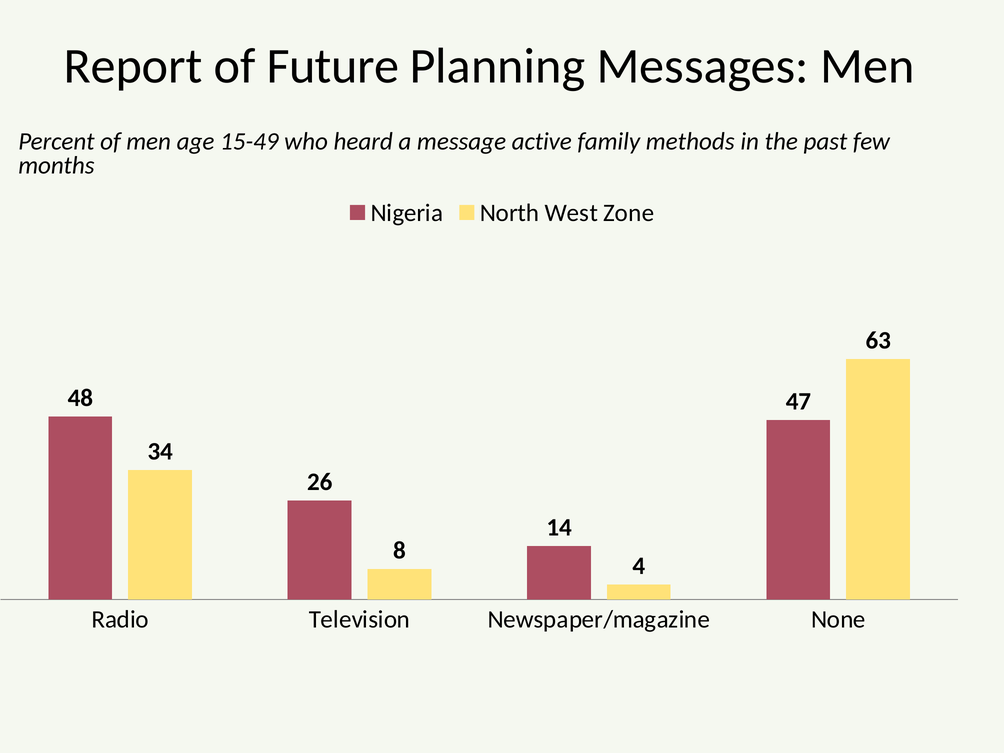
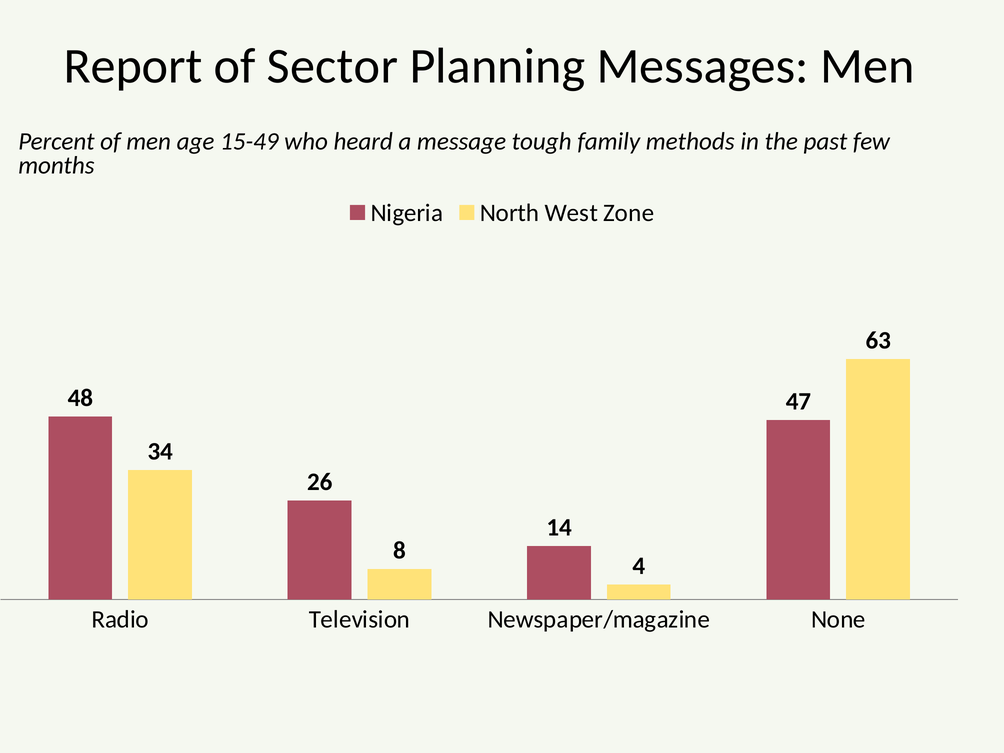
Future: Future -> Sector (332, 66)
active: active -> tough (542, 141)
